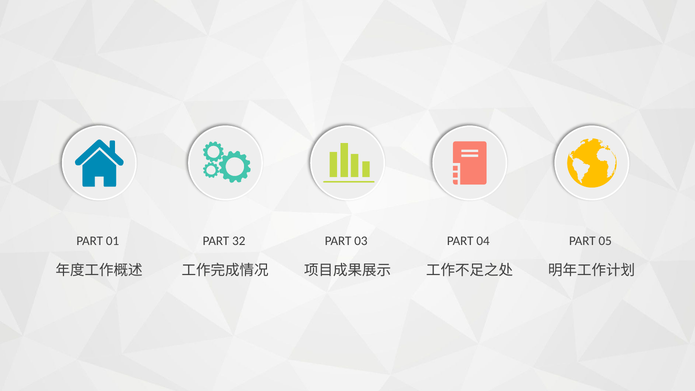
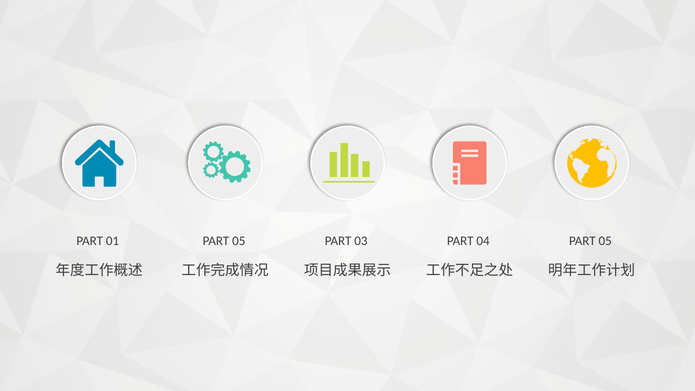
01 PART 32: 32 -> 05 (239, 241)
